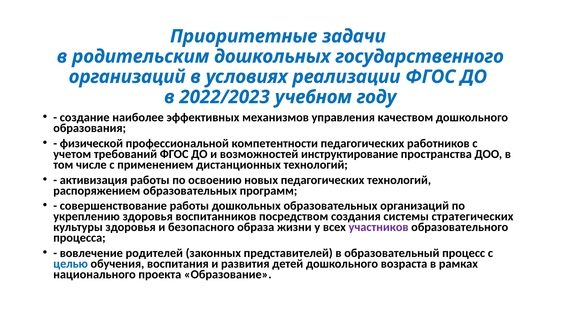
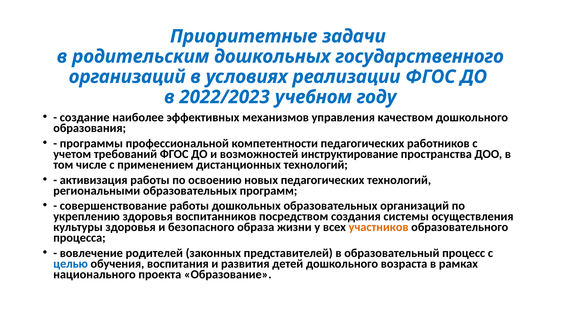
физической: физической -> программы (91, 143)
распоряжением: распоряжением -> региональными (97, 190)
стратегических: стратегических -> осуществления (473, 216)
участников colour: purple -> orange (379, 227)
